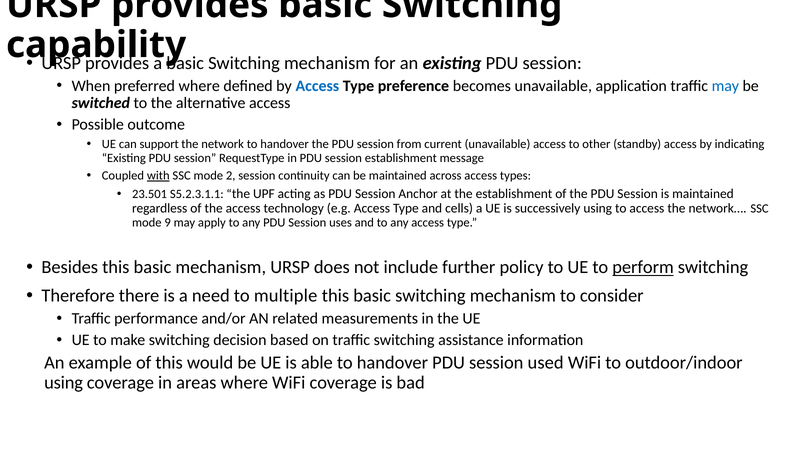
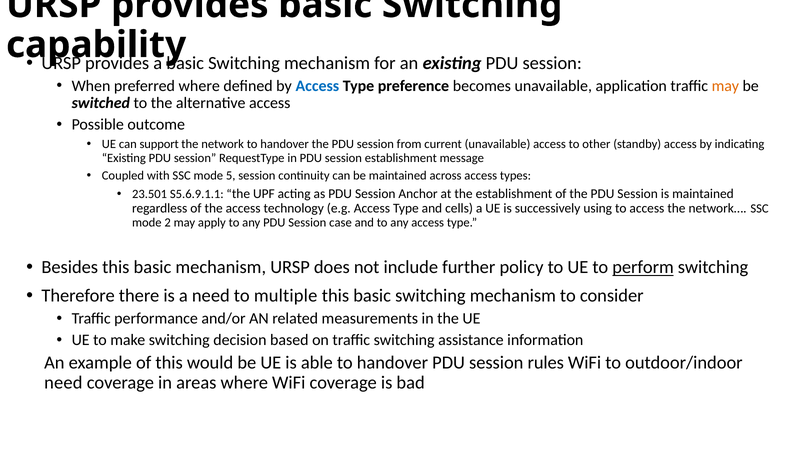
may colour: blue -> orange (725, 86)
with underline: present -> none (158, 175)
2: 2 -> 5 (231, 175)
S5.2.3.1.1: S5.2.3.1.1 -> S5.6.9.1.1 (197, 194)
9: 9 -> 2 (168, 222)
uses: uses -> case (340, 222)
used: used -> rules (546, 362)
using: using -> need (63, 382)
